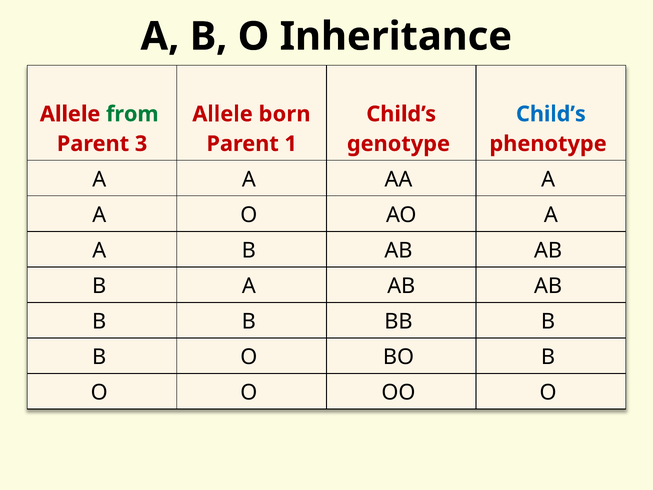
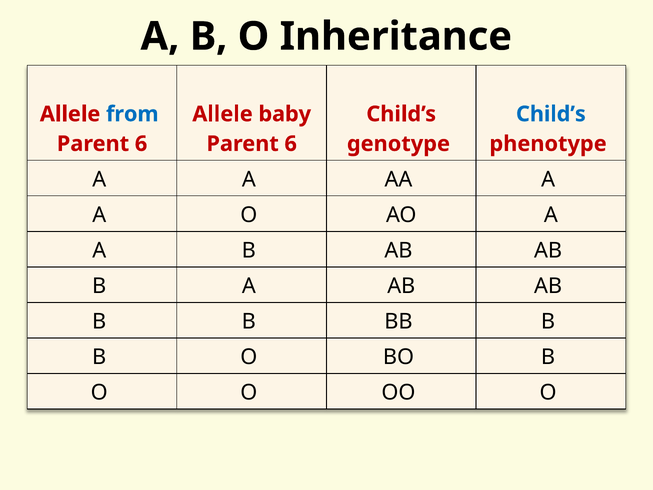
from colour: green -> blue (132, 114)
born: born -> baby (285, 114)
3: 3 -> 6 (141, 144)
1: 1 -> 6 (291, 144)
